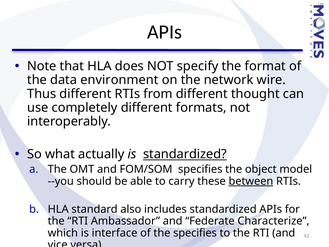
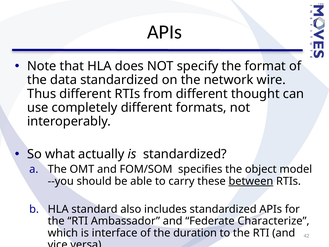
data environment: environment -> standardized (119, 80)
standardized underline: present -> none (185, 154)
the specifies: specifies -> duration (195, 233)
